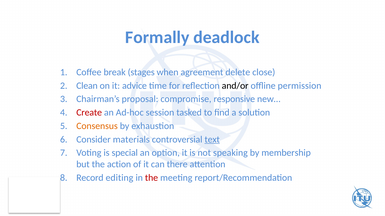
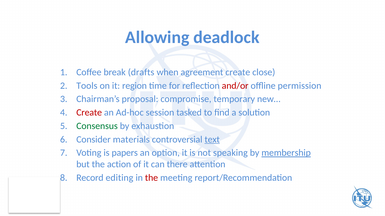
Formally: Formally -> Allowing (157, 37)
stages: stages -> drafts (141, 72)
agreement delete: delete -> create (238, 72)
Clean: Clean -> Tools (87, 86)
advice: advice -> region (134, 86)
and/or colour: black -> red (235, 86)
responsive: responsive -> temporary (234, 99)
Consensus colour: orange -> green (97, 126)
special: special -> papers (125, 153)
membership underline: none -> present (286, 153)
